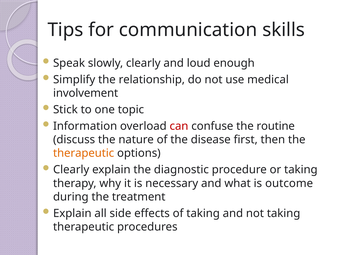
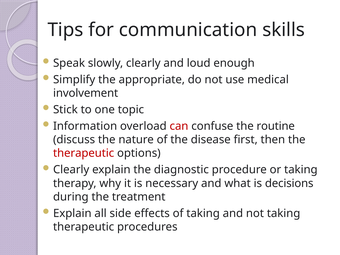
relationship: relationship -> appropriate (152, 80)
therapeutic colour: orange -> red (84, 153)
outcome: outcome -> decisions (289, 183)
